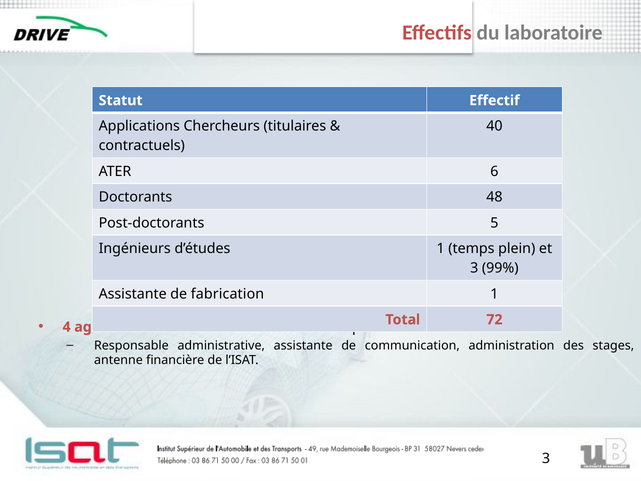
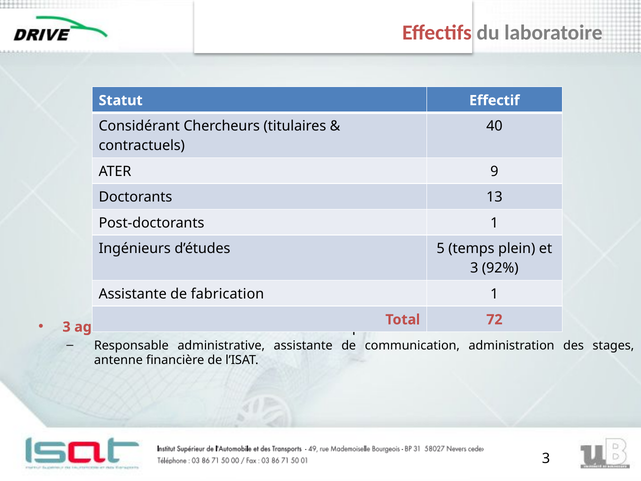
Applications: Applications -> Considérant (139, 126)
6: 6 -> 9 (494, 171)
48: 48 -> 13 (494, 197)
Post-doctorants 5: 5 -> 1 (494, 223)
d’études 1: 1 -> 5 (441, 249)
99%: 99% -> 92% (500, 268)
4: 4 -> 3 (67, 327)
